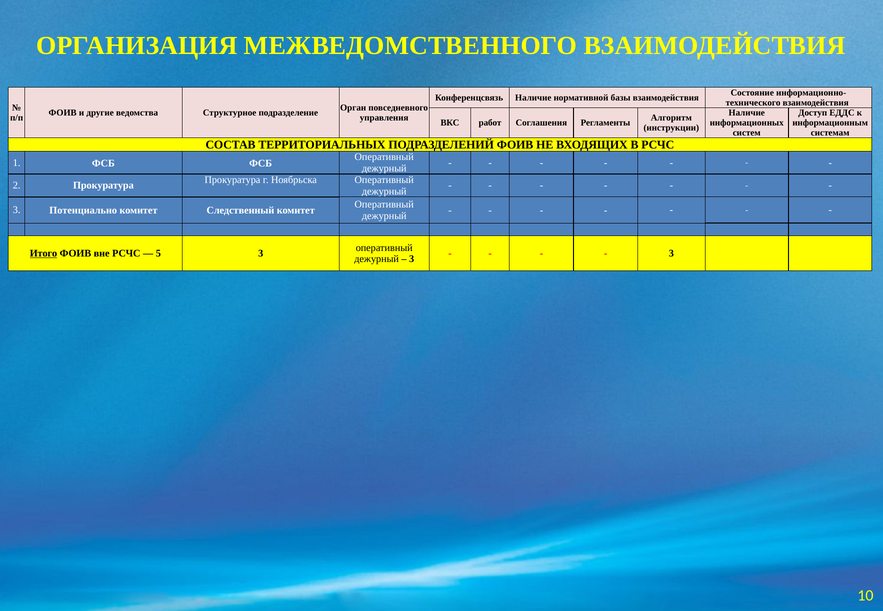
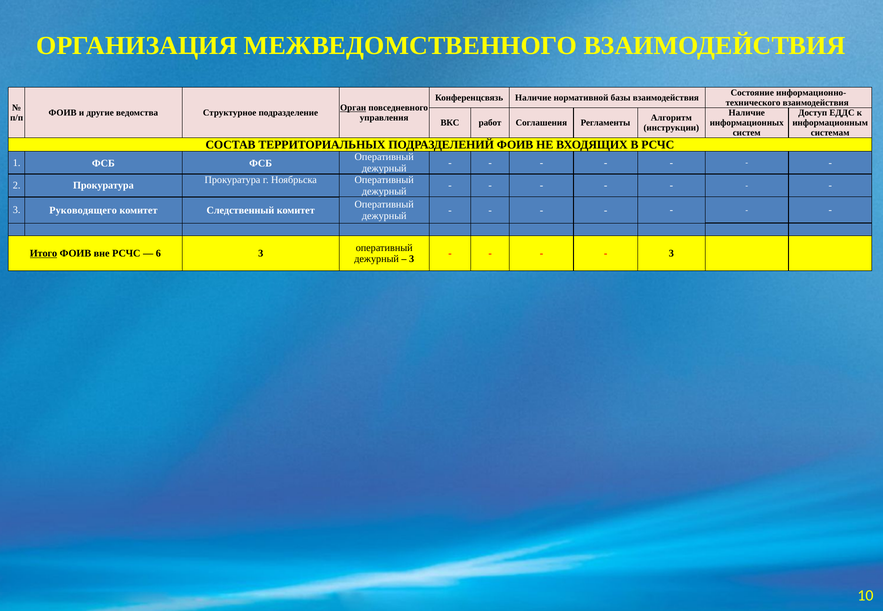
Орган underline: none -> present (353, 108)
Потенциально: Потенциально -> Руководящего (83, 210)
5: 5 -> 6 (158, 253)
